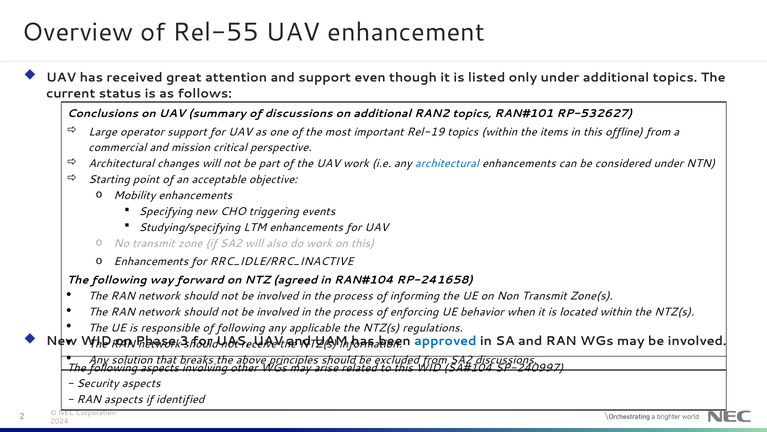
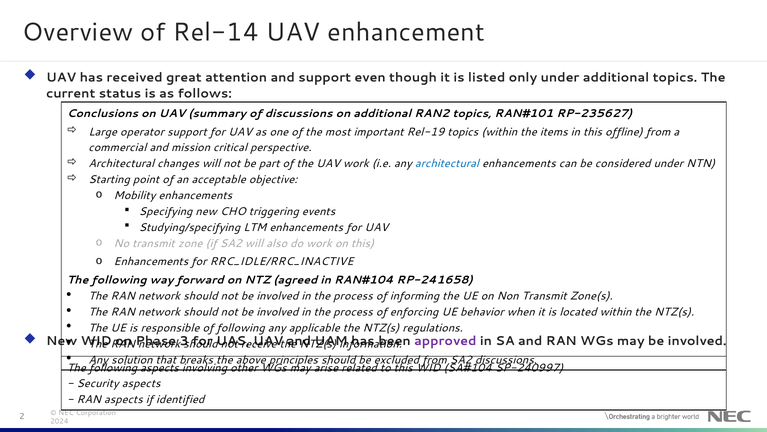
Rel-55: Rel-55 -> Rel-14 (216, 32)
RP-532627: RP-532627 -> RP-235627 (594, 113)
approved colour: blue -> purple (445, 341)
